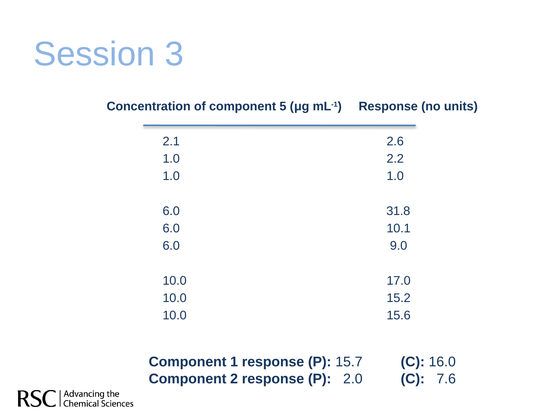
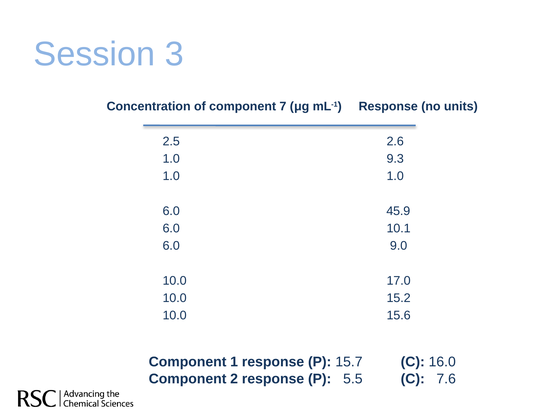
5: 5 -> 7 (283, 106)
2.1: 2.1 -> 2.5 (171, 141)
2.2: 2.2 -> 9.3 (395, 159)
31.8: 31.8 -> 45.9 (398, 211)
2.0: 2.0 -> 5.5 (353, 379)
